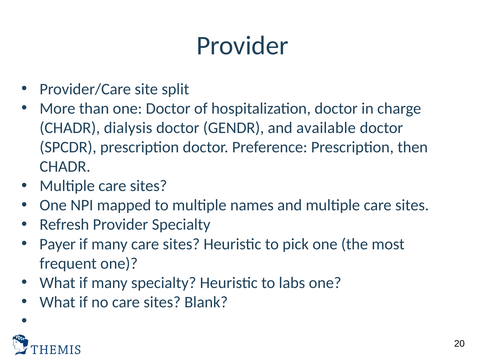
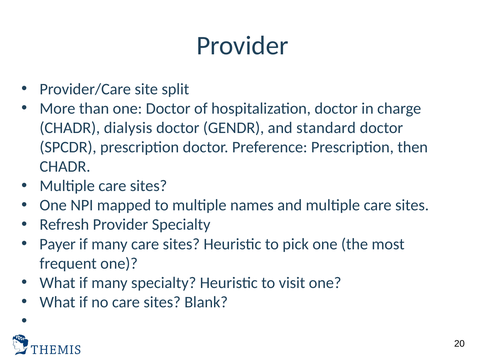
available: available -> standard (326, 128)
labs: labs -> visit (292, 283)
